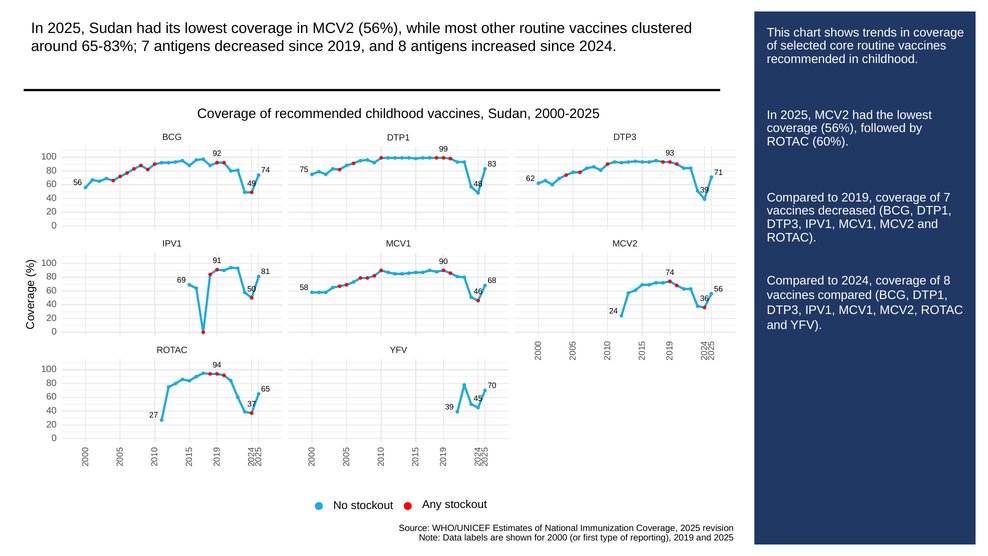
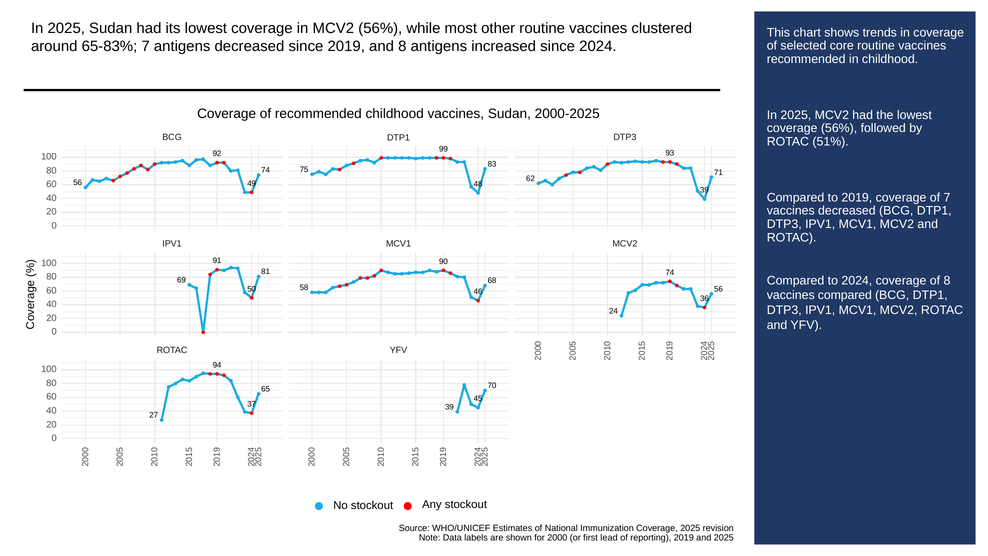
60%: 60% -> 51% (831, 142)
type: type -> lead (609, 538)
